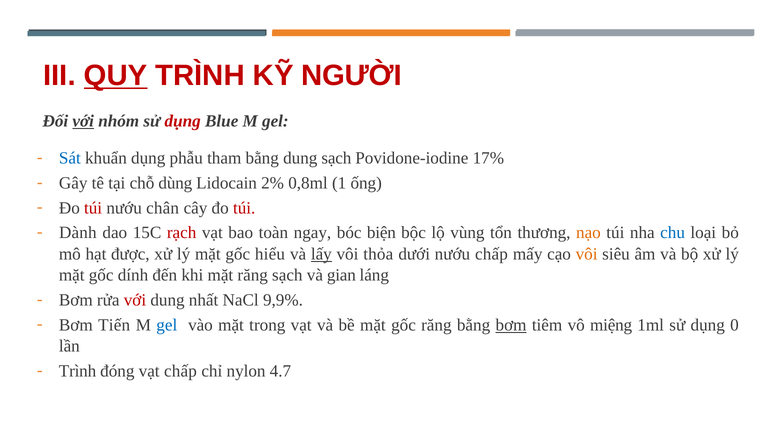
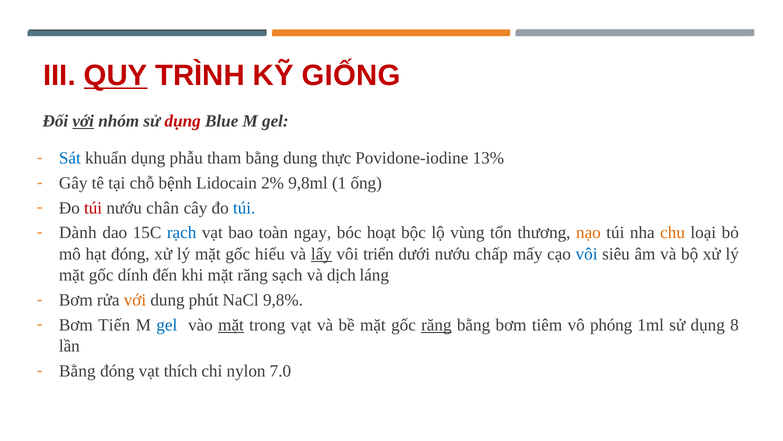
NGƯỜI: NGƯỜI -> GIỐNG (351, 75)
dung sạch: sạch -> thực (336, 158)
17%: 17% -> 13% (488, 158)
dùng: dùng -> bệnh (175, 183)
0,8ml: 0,8ml -> 9,8ml (308, 183)
túi colour: red -> blue (244, 208)
rạch colour: red -> blue (182, 232)
biện: biện -> hoạt (381, 232)
chu colour: blue -> orange (673, 232)
hạt được: được -> đóng (130, 254)
thỏa: thỏa -> triển (378, 254)
vôi colour: orange -> blue (587, 254)
gian: gian -> dịch (341, 275)
với colour: red -> orange (135, 300)
nhất: nhất -> phút (204, 300)
9,9%: 9,9% -> 9,8% (283, 300)
mặt underline: none -> present (231, 325)
răng underline: none -> present (436, 325)
bơm underline: present -> none (511, 325)
miệng: miệng -> phóng (611, 325)
0: 0 -> 8 (735, 325)
Trình: Trình -> Bằng (77, 371)
vạt chấp: chấp -> thích (181, 371)
4.7: 4.7 -> 7.0 (280, 371)
